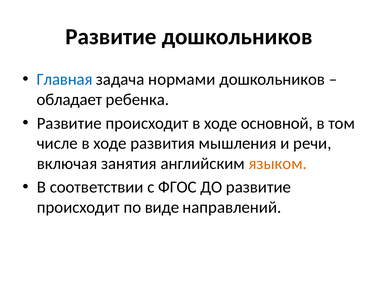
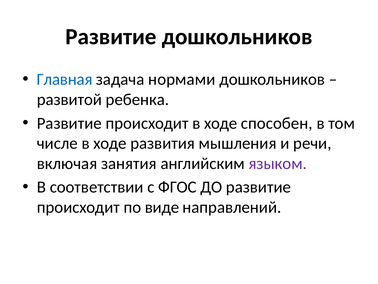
обладает: обладает -> развитой (69, 99)
основной: основной -> способен (277, 123)
языком colour: orange -> purple (278, 163)
